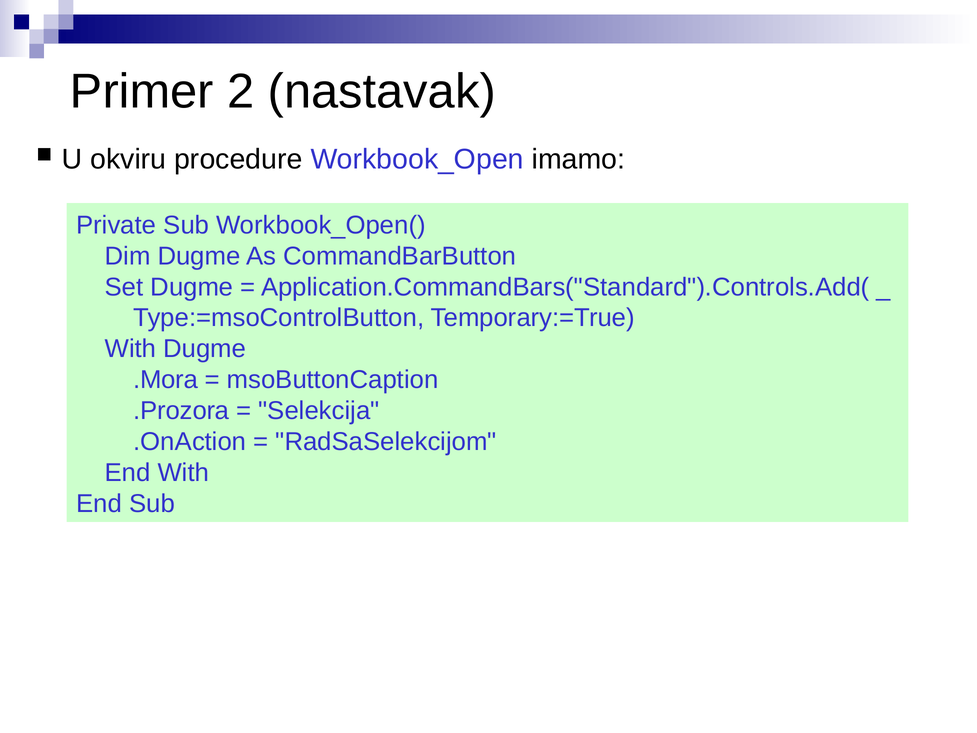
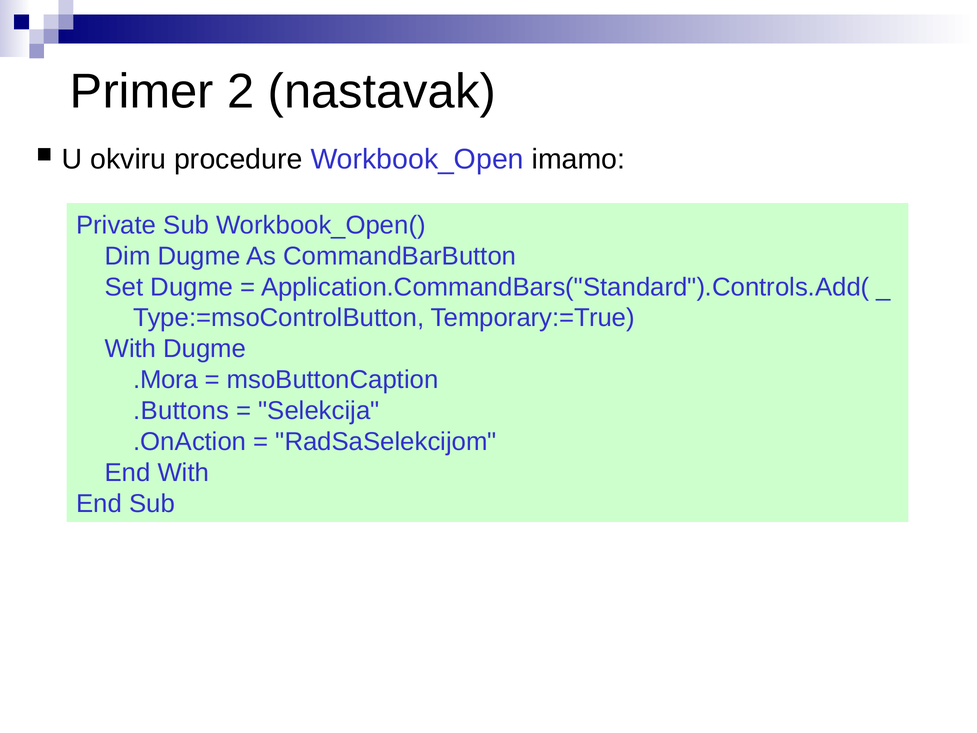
.Prozora: .Prozora -> .Buttons (181, 411)
